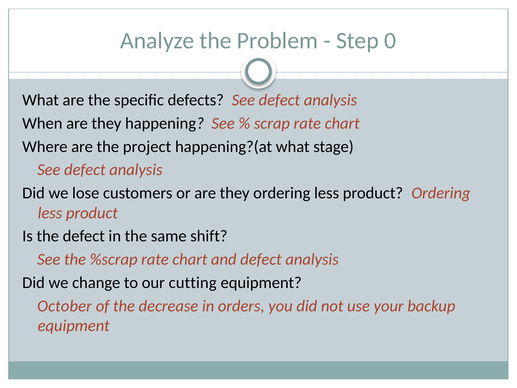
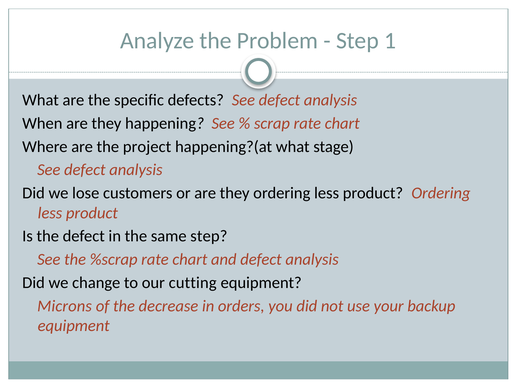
0: 0 -> 1 (390, 41)
same shift: shift -> step (209, 236)
October: October -> Microns (65, 306)
